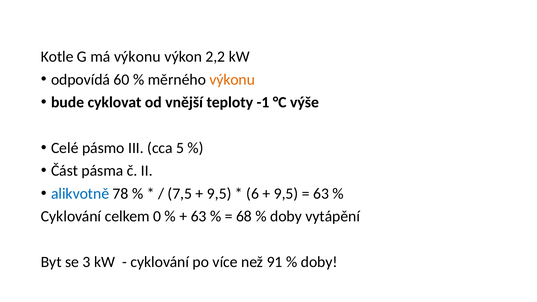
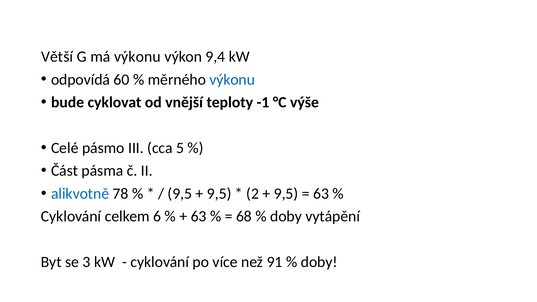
Kotle: Kotle -> Větší (57, 57)
2,2: 2,2 -> 9,4 (215, 57)
výkonu colour: orange -> blue (232, 80)
7,5: 7,5 -> 9,5 (180, 194)
6: 6 -> 2 (253, 194)
0: 0 -> 6 (157, 216)
